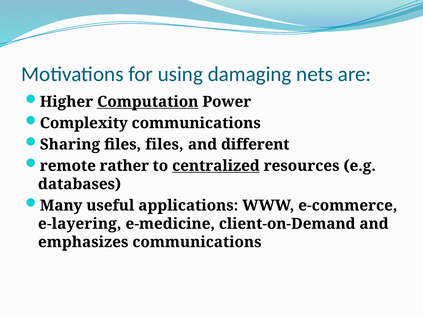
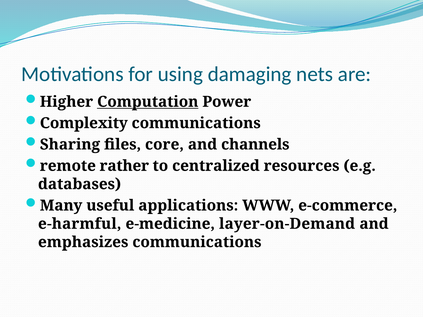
files files: files -> core (164, 145)
different: different -> channels (255, 145)
centralized underline: present -> none (216, 166)
e-layering: e-layering -> e-harmful (80, 224)
client-on-Demand: client-on-Demand -> layer-on-Demand (287, 224)
